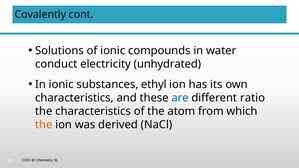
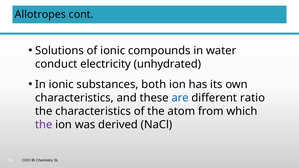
Covalently: Covalently -> Allotropes (40, 14)
ethyl: ethyl -> both (154, 84)
the colour: orange -> purple (44, 125)
